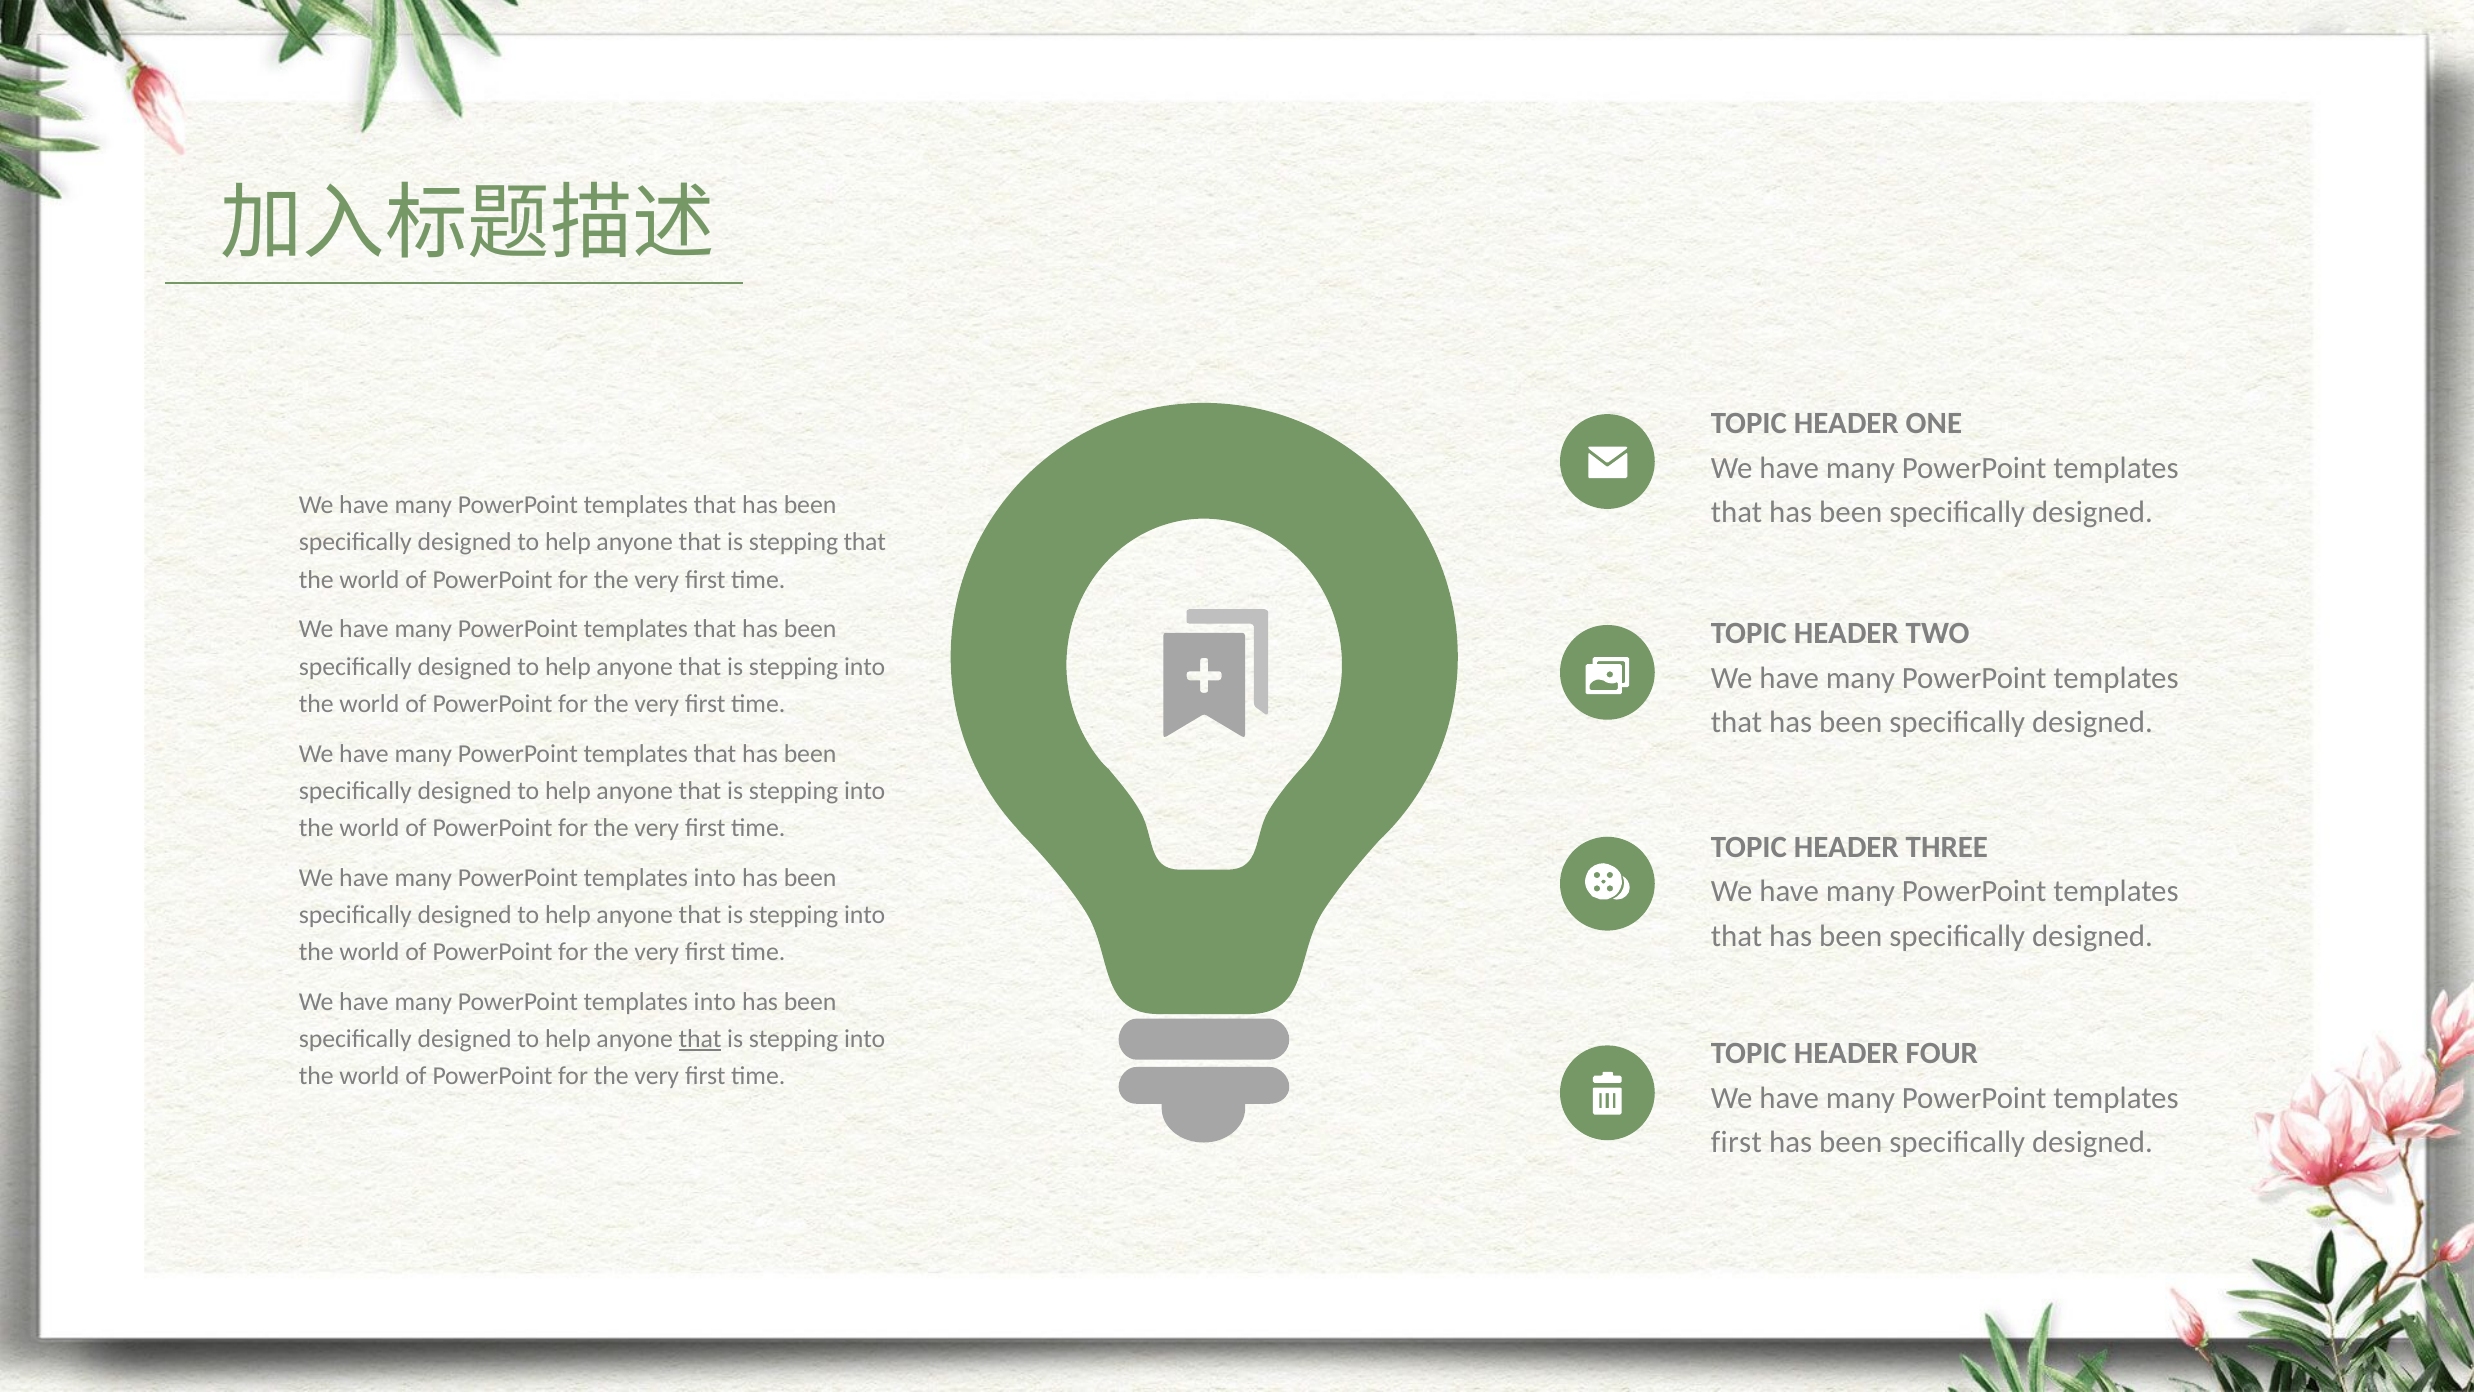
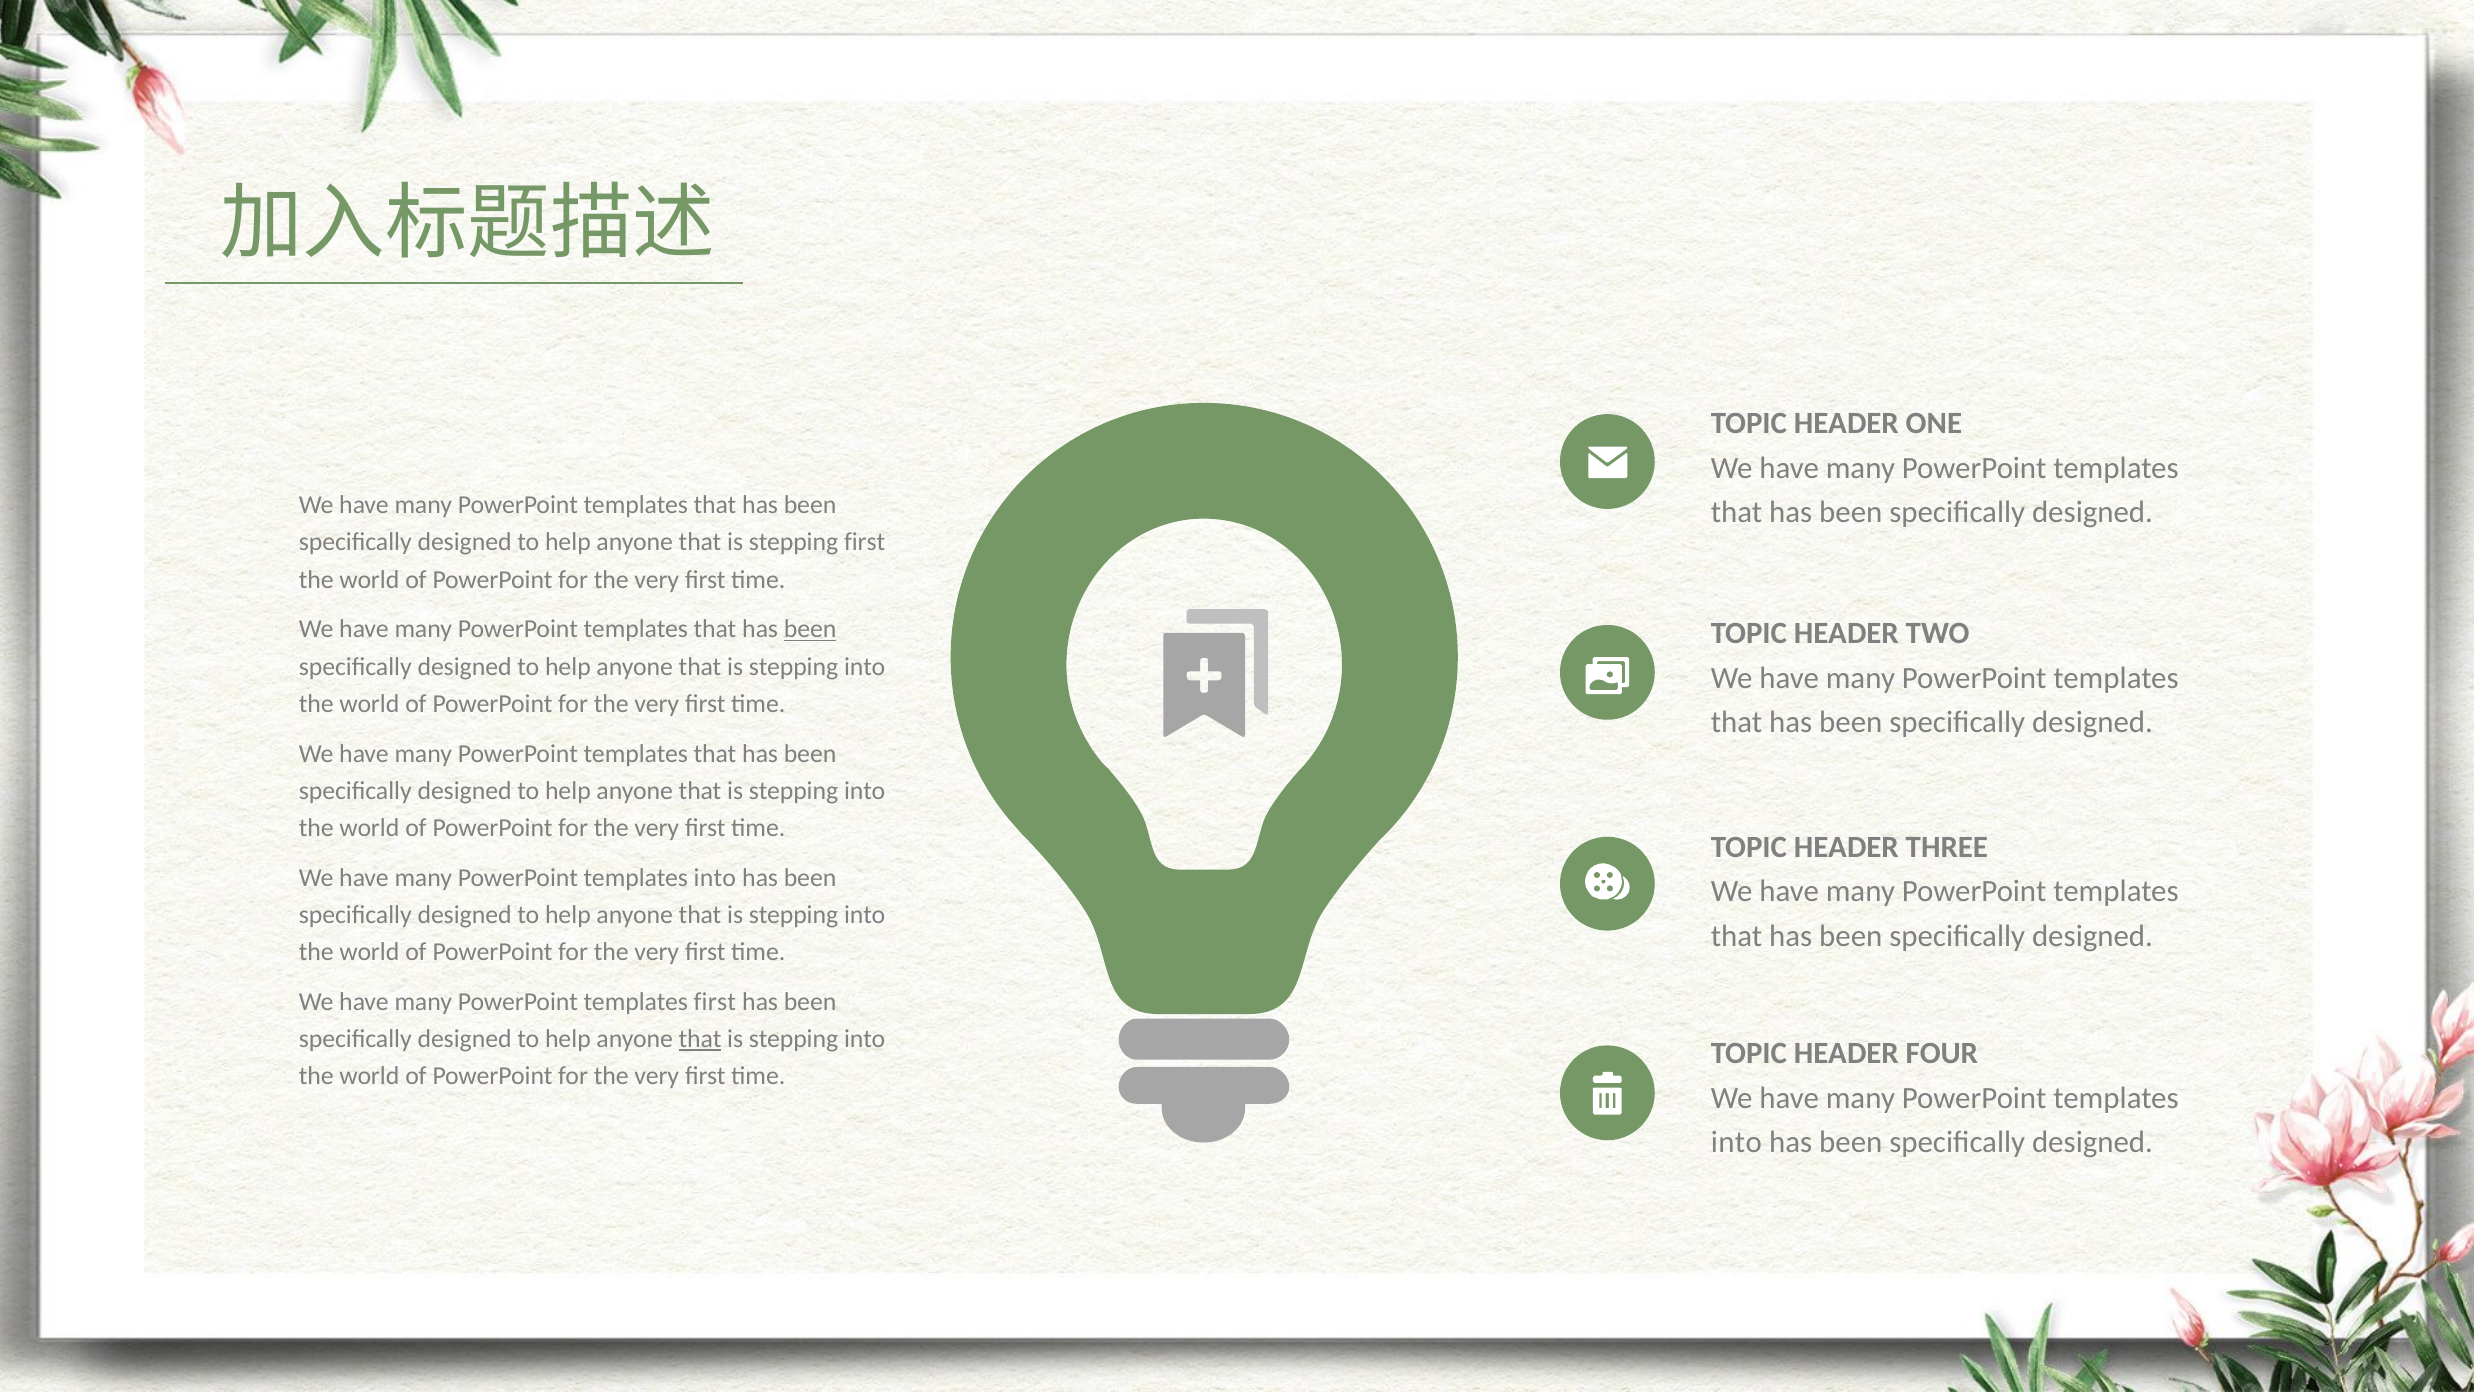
stepping that: that -> first (865, 542)
been underline: none -> present (810, 630)
into: into -> first (715, 1002)
first: first -> into (1736, 1143)
